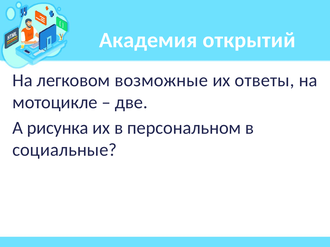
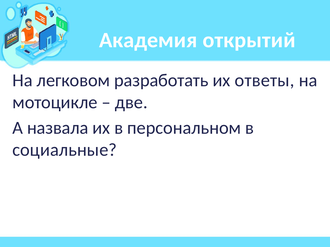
возможные: возможные -> разработать (161, 81)
рисунка: рисунка -> назвала (58, 128)
